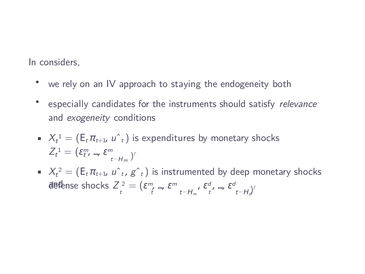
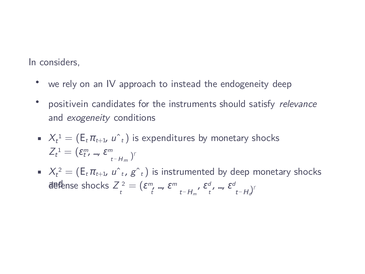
staying: staying -> instead (186, 84)
endogeneity both: both -> deep (282, 84)
especially: especially -> positivein (69, 104)
